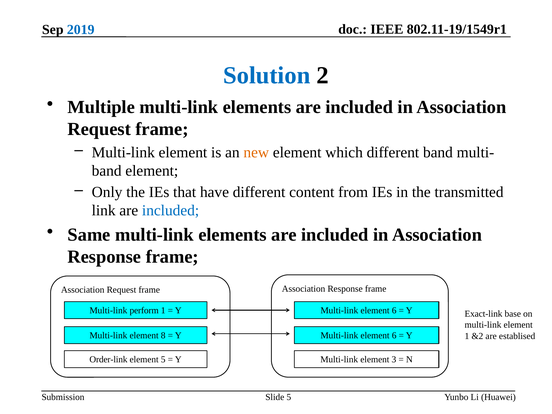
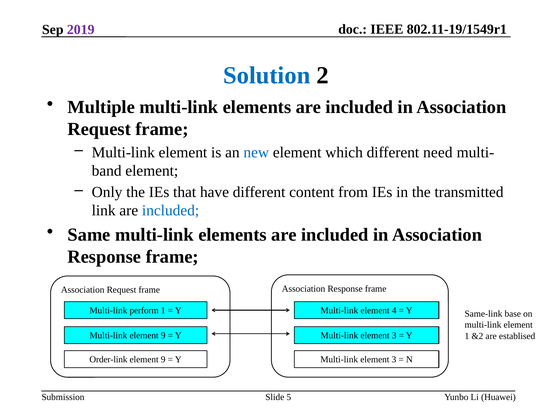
2019 colour: blue -> purple (81, 29)
new colour: orange -> blue (256, 152)
different band: band -> need (438, 152)
6: 6 -> 4 (394, 310)
Exact-link: Exact-link -> Same-link (484, 314)
Multi-link element 8: 8 -> 9 (163, 335)
6: 6 -> 3 (394, 335)
5: 5 -> 9 (163, 360)
